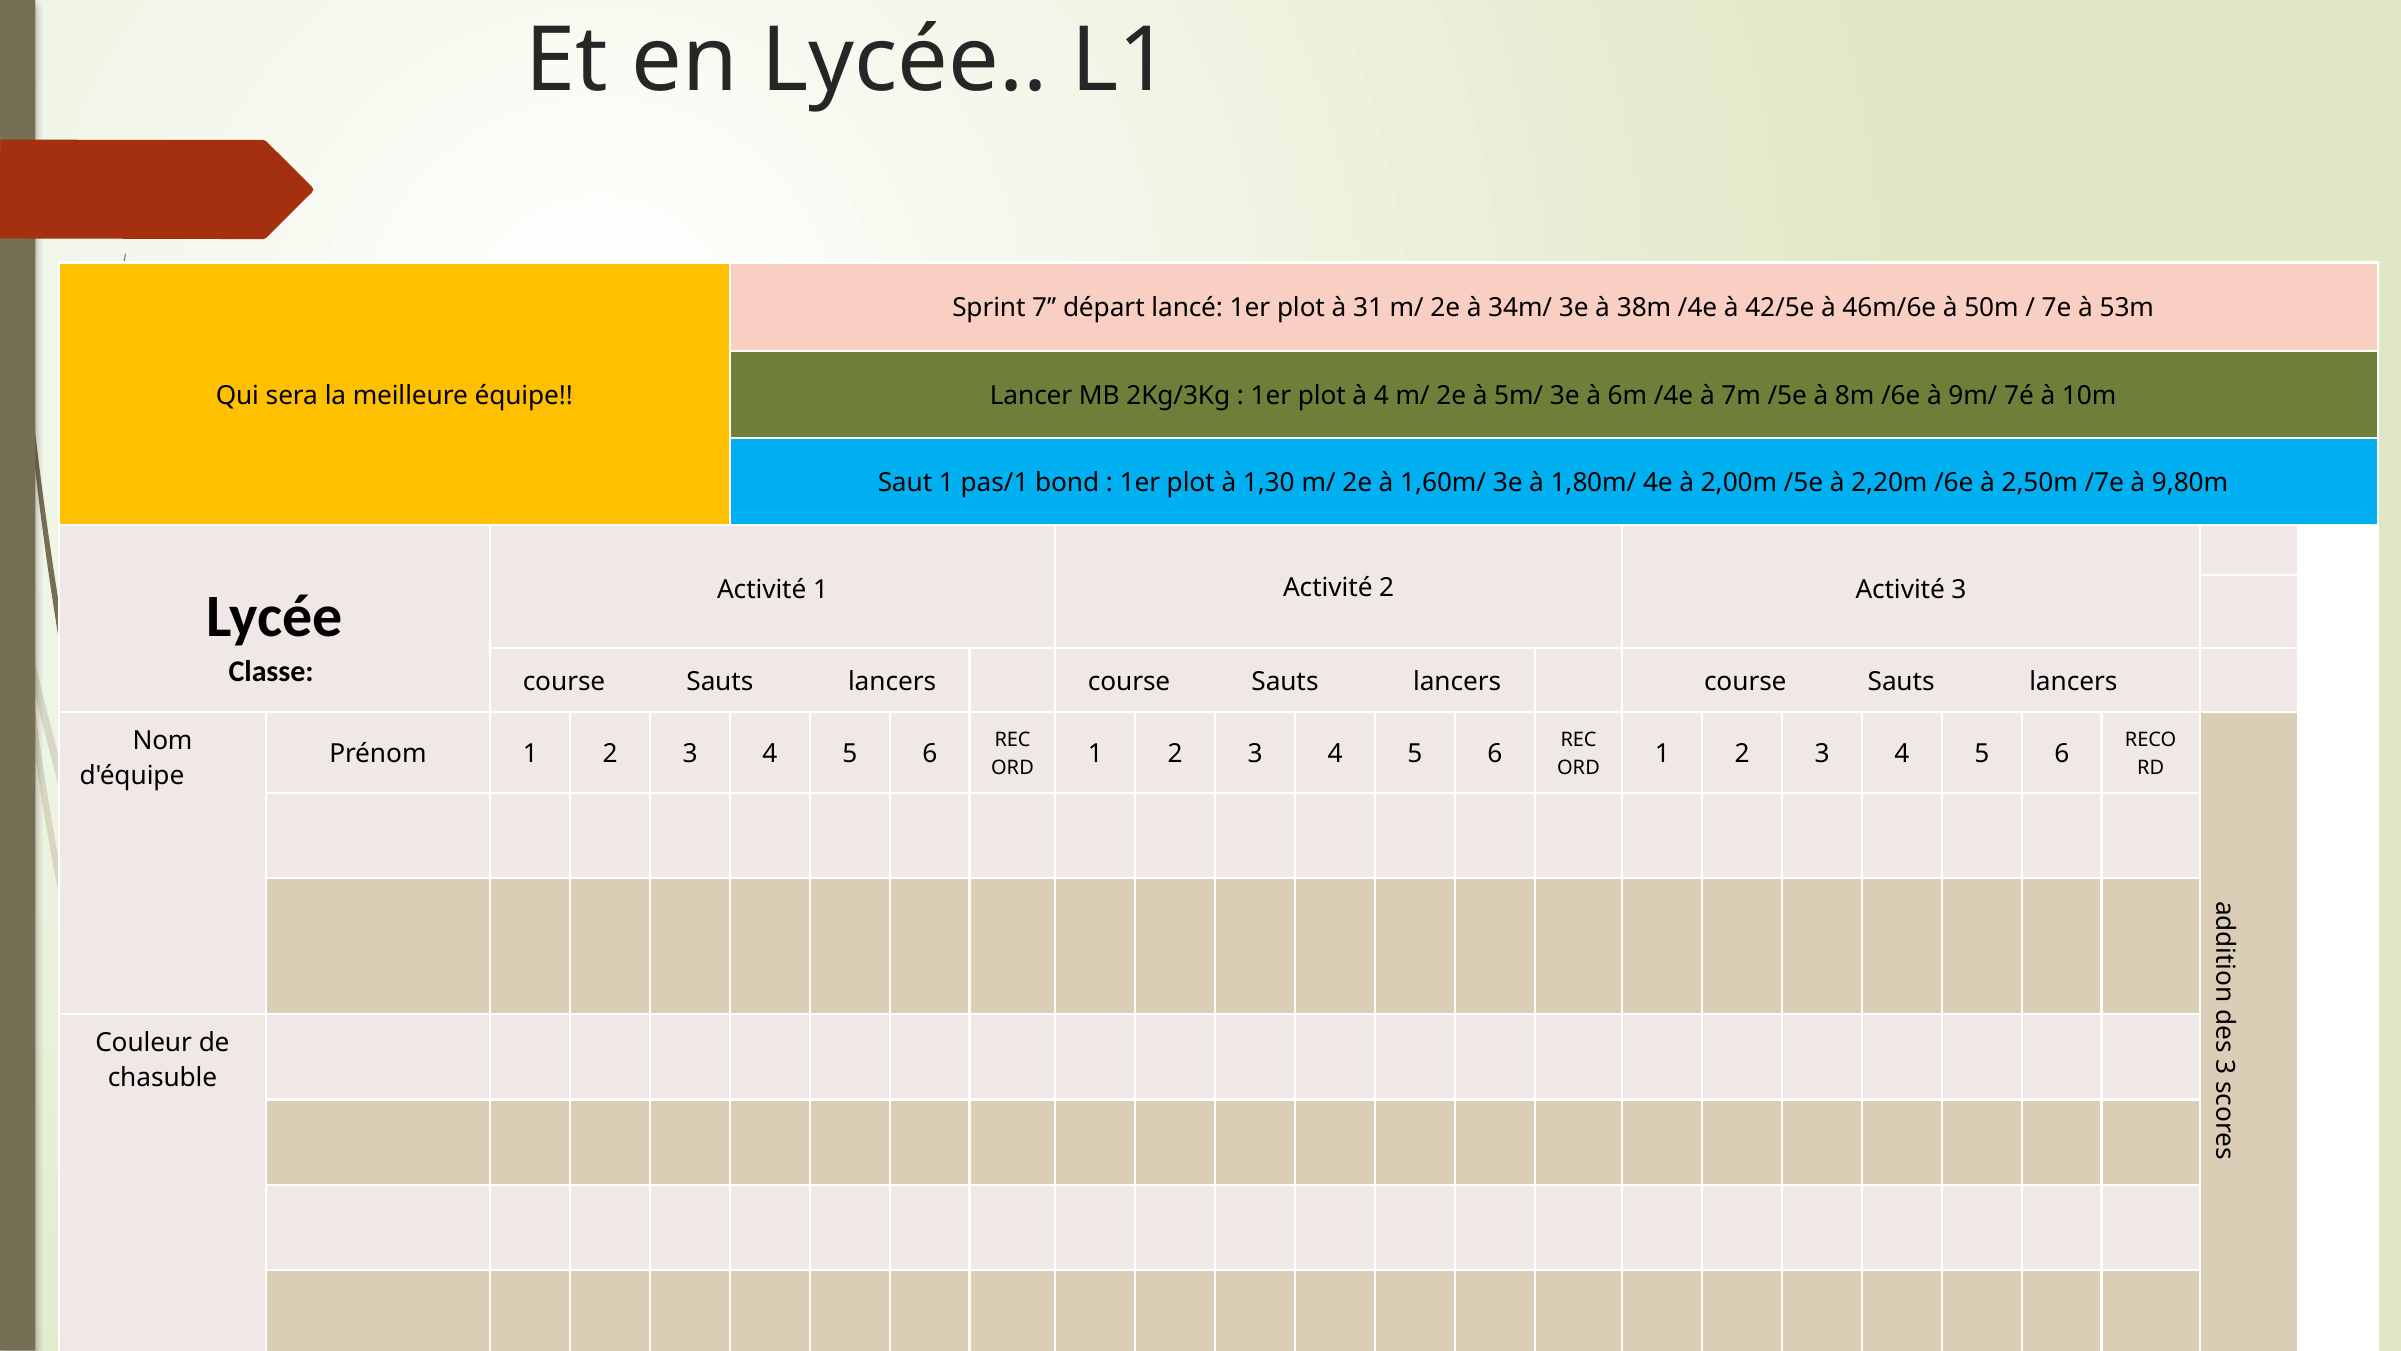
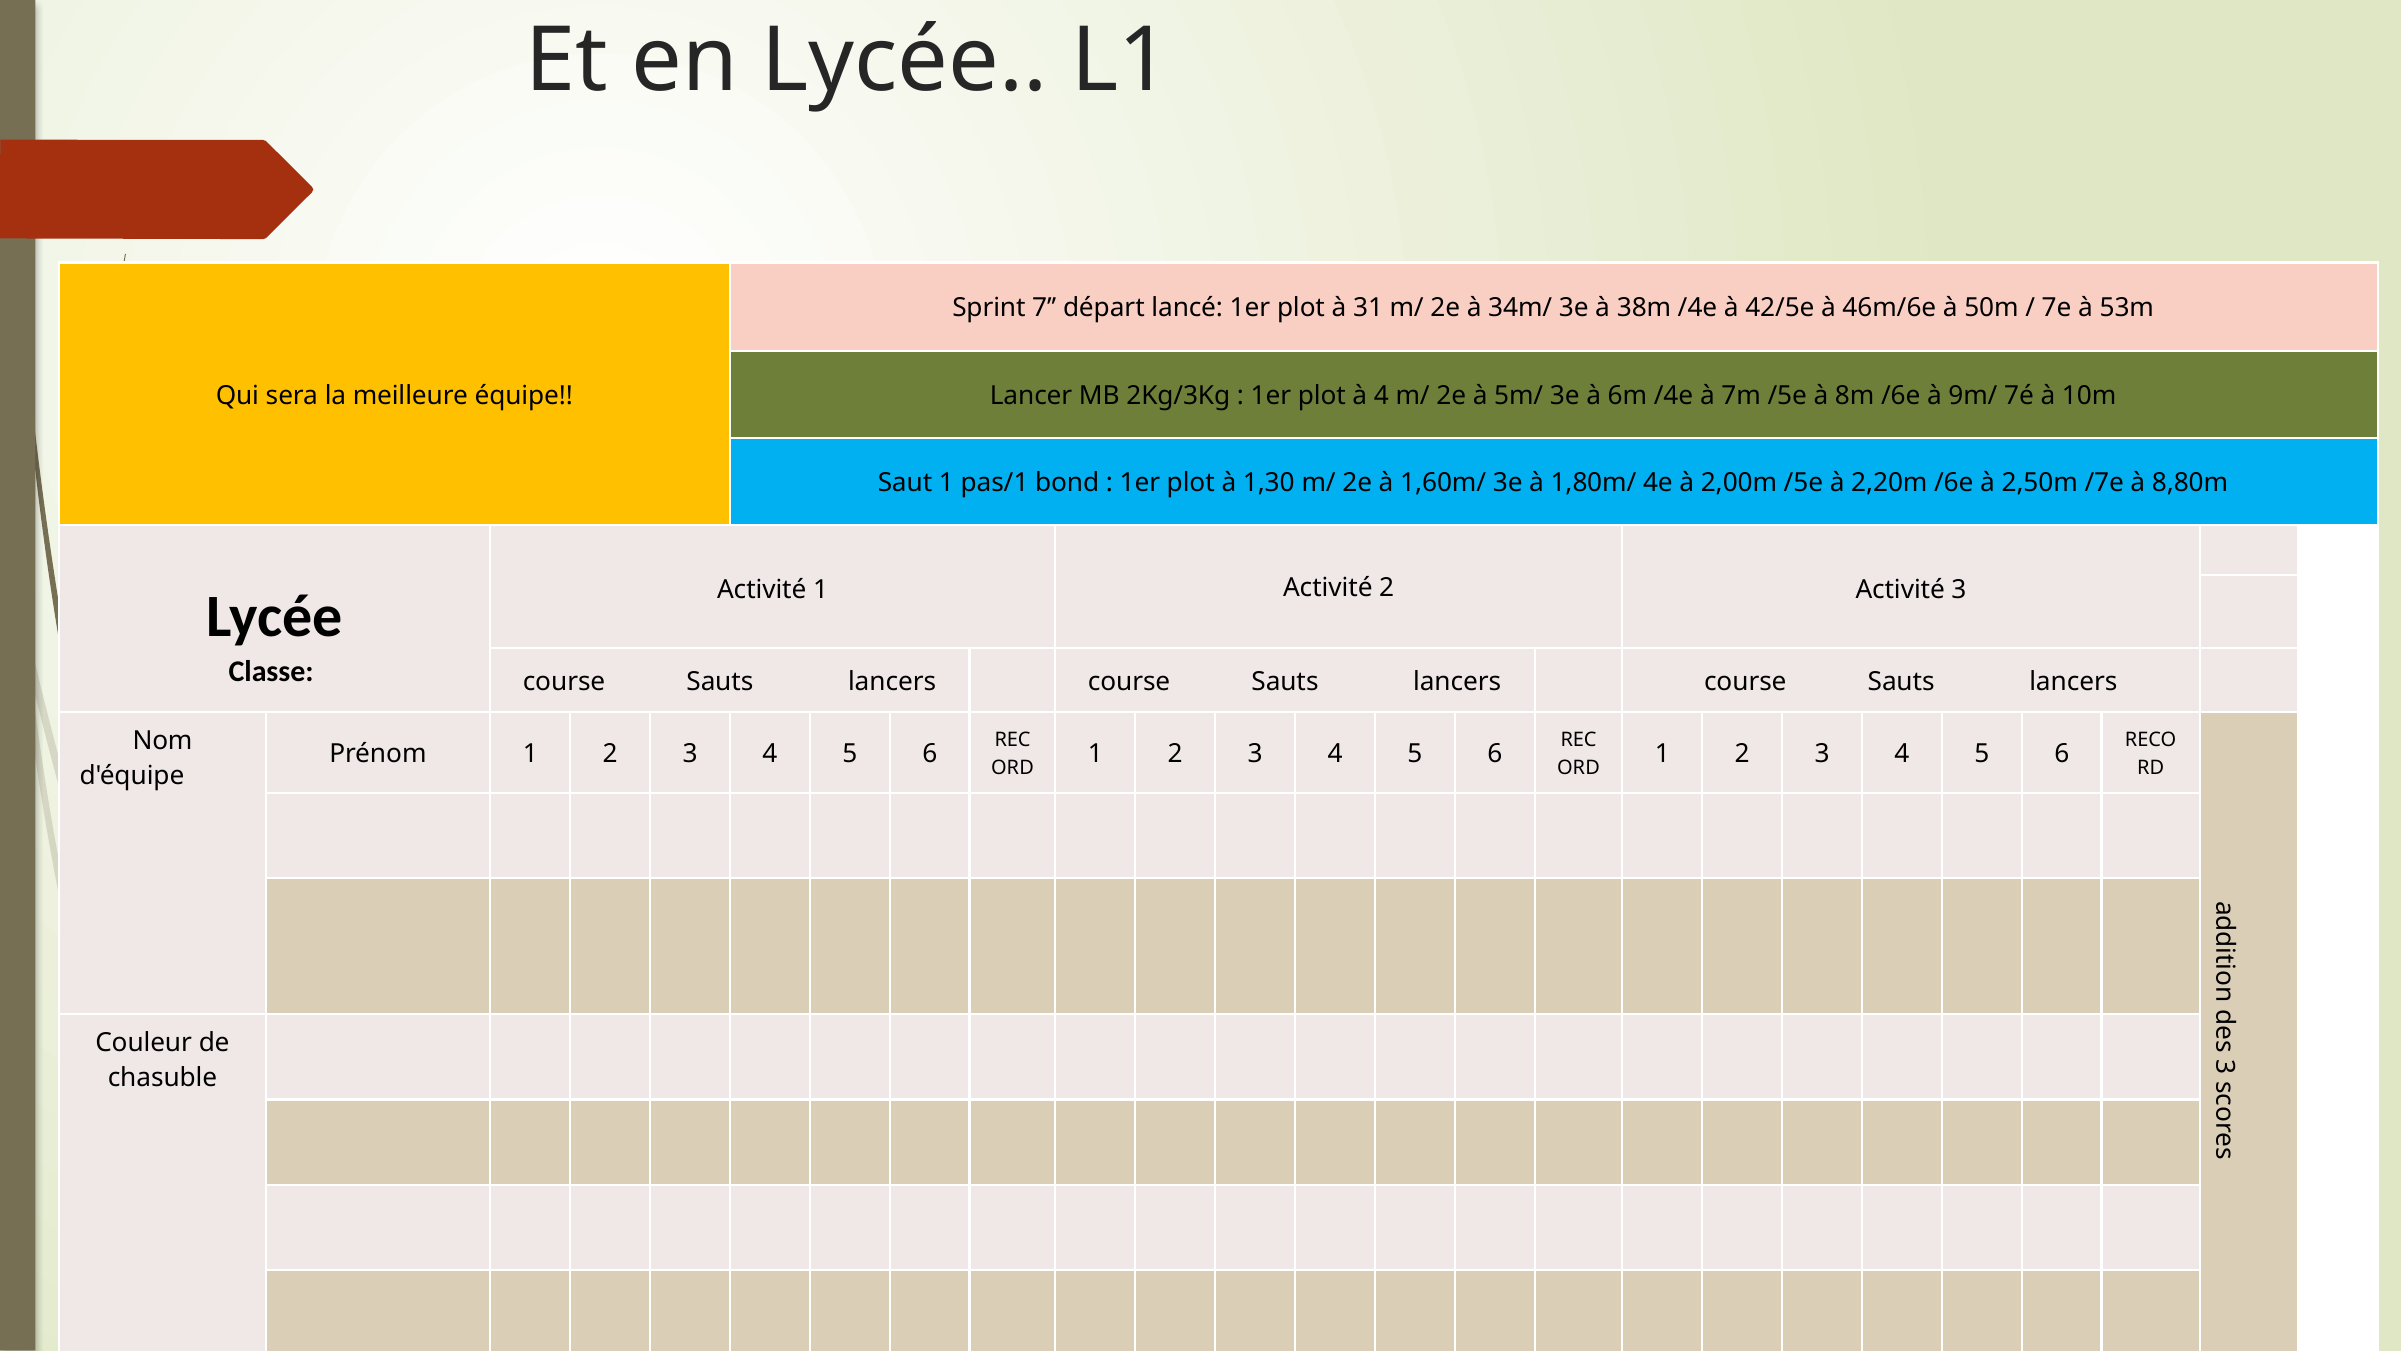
9,80m: 9,80m -> 8,80m (2190, 483)
